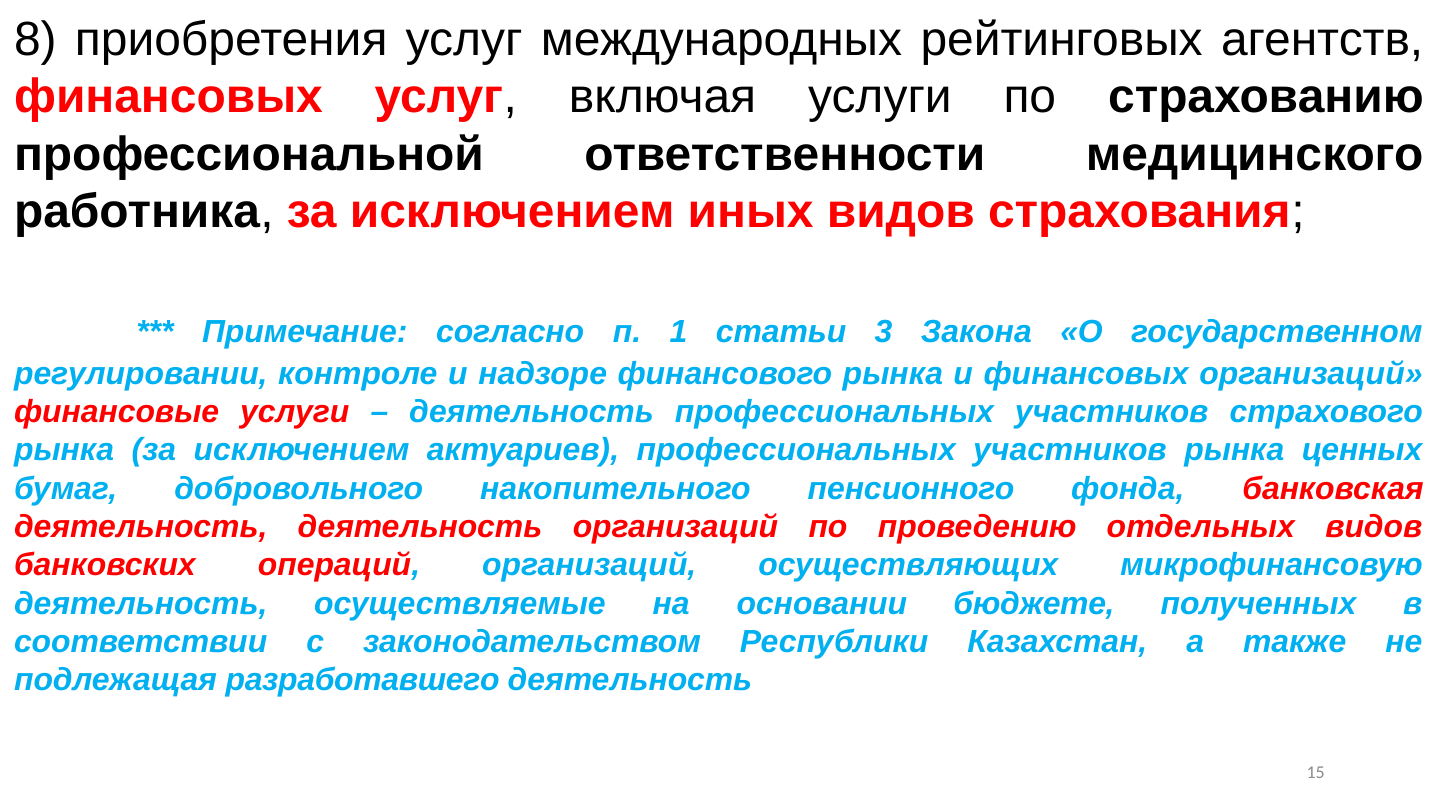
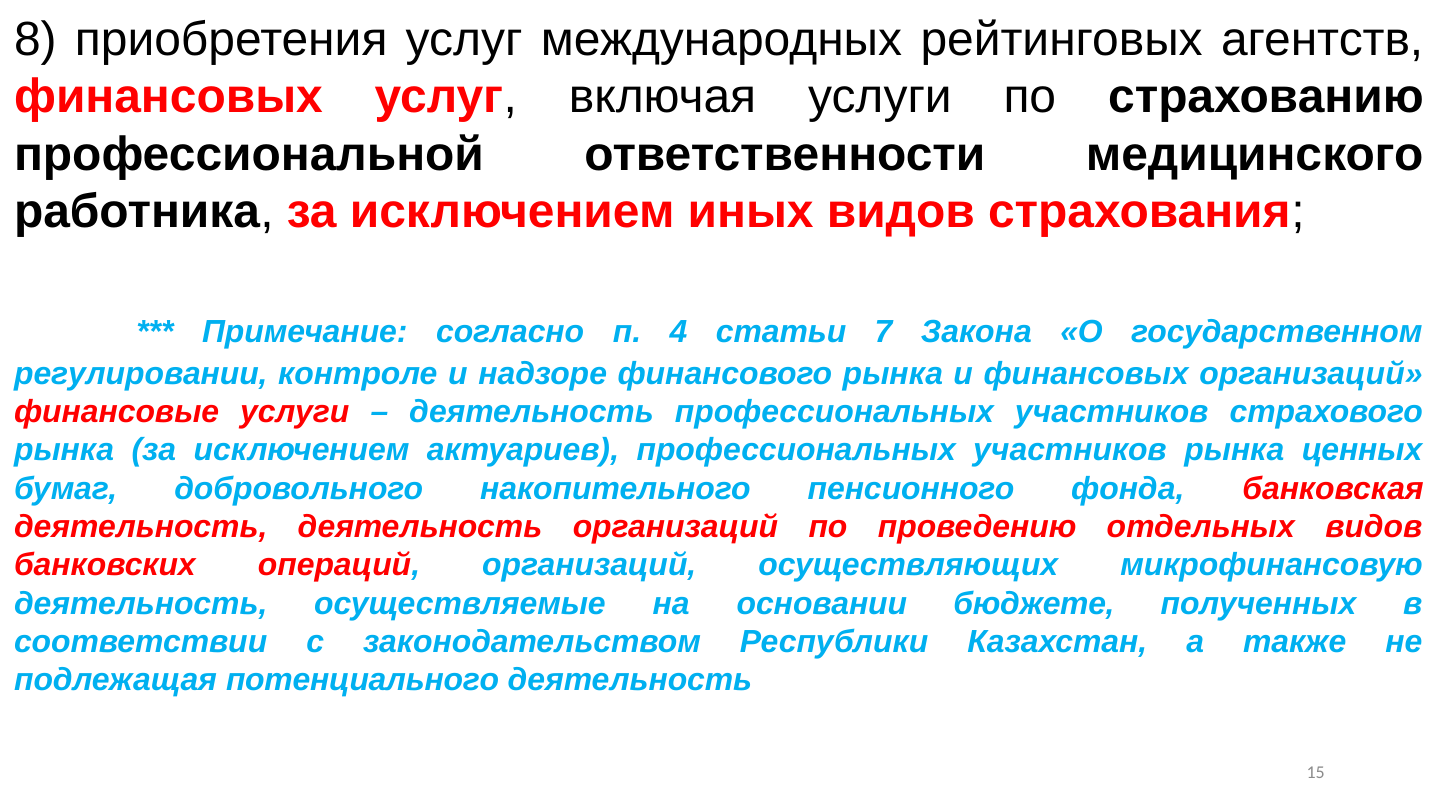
1: 1 -> 4 (679, 332)
3: 3 -> 7 (884, 332)
разработавшего: разработавшего -> потенциального (363, 680)
